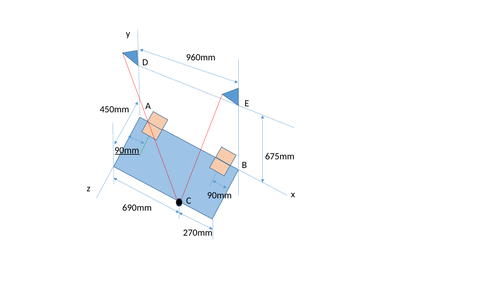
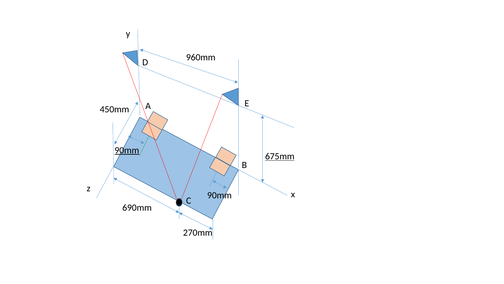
675mm underline: none -> present (280, 156)
